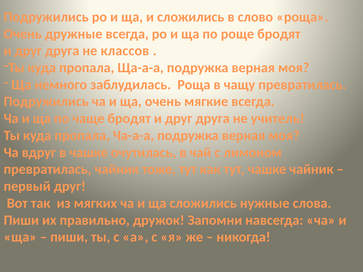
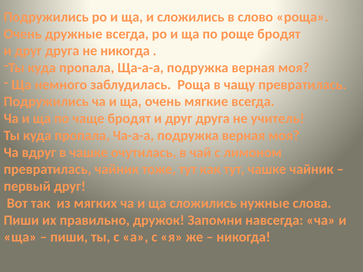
не классов: классов -> никогда (125, 51)
